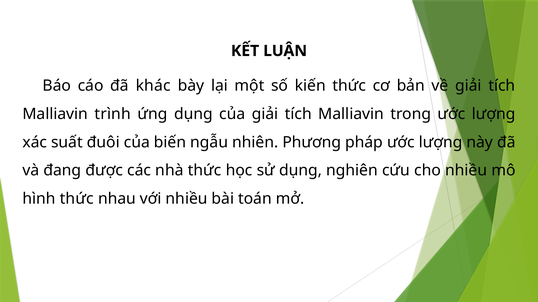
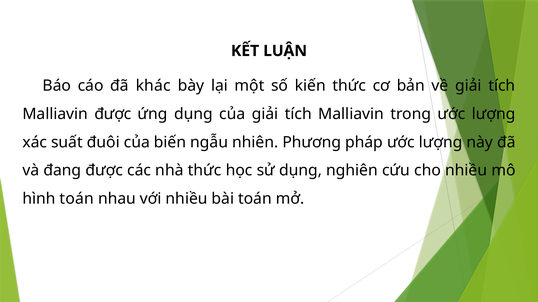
Malliavin trình: trình -> được (113, 114)
hình thức: thức -> toán (77, 199)
